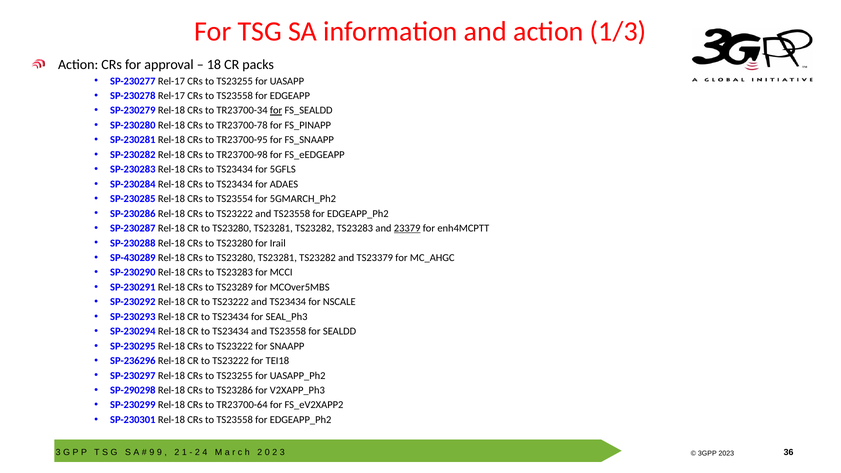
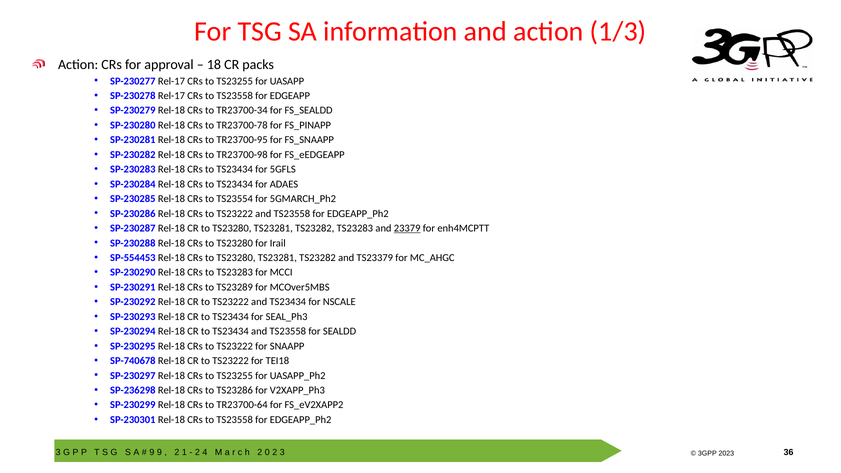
for underline: present -> none (276, 111)
SP-430289: SP-430289 -> SP-554453 (133, 258)
SP-236296: SP-236296 -> SP-740678 (133, 361)
SP-290298: SP-290298 -> SP-236298 (133, 390)
